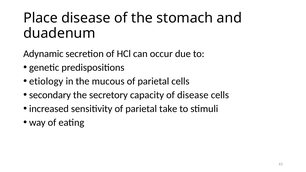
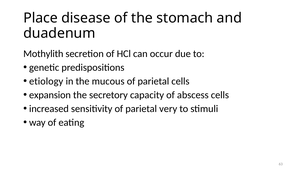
Adynamic: Adynamic -> Mothylith (43, 54)
secondary: secondary -> expansion (50, 95)
of disease: disease -> abscess (193, 95)
take: take -> very (168, 109)
